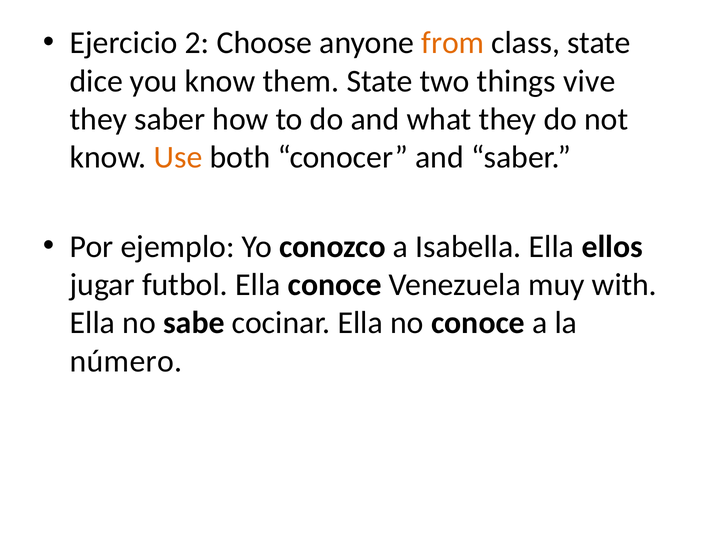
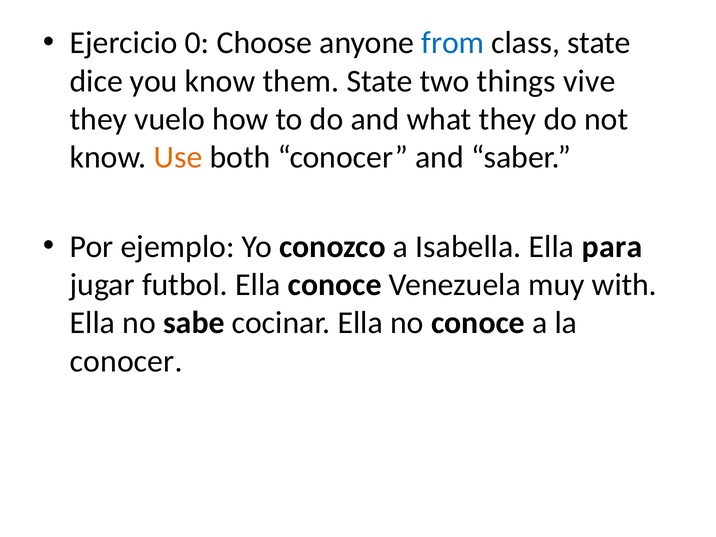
2: 2 -> 0 (197, 43)
from colour: orange -> blue (453, 43)
they saber: saber -> vuelo (170, 119)
ellos: ellos -> para (612, 247)
número: número -> conocer (126, 361)
